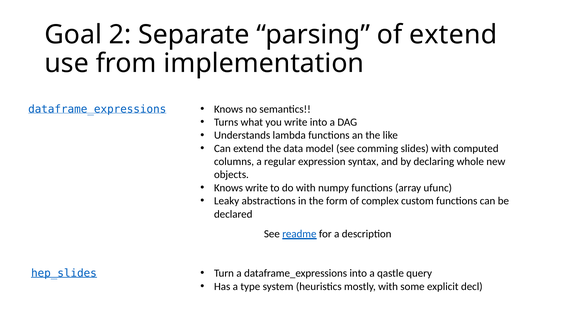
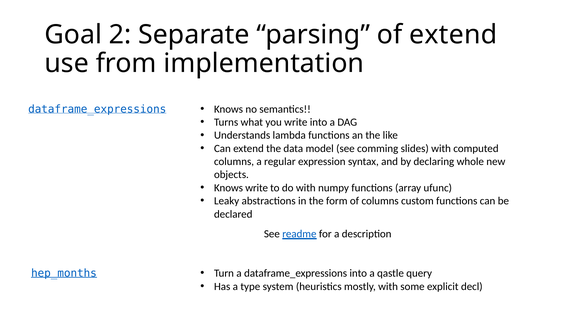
of complex: complex -> columns (380, 201)
hep_slides: hep_slides -> hep_months (64, 273)
